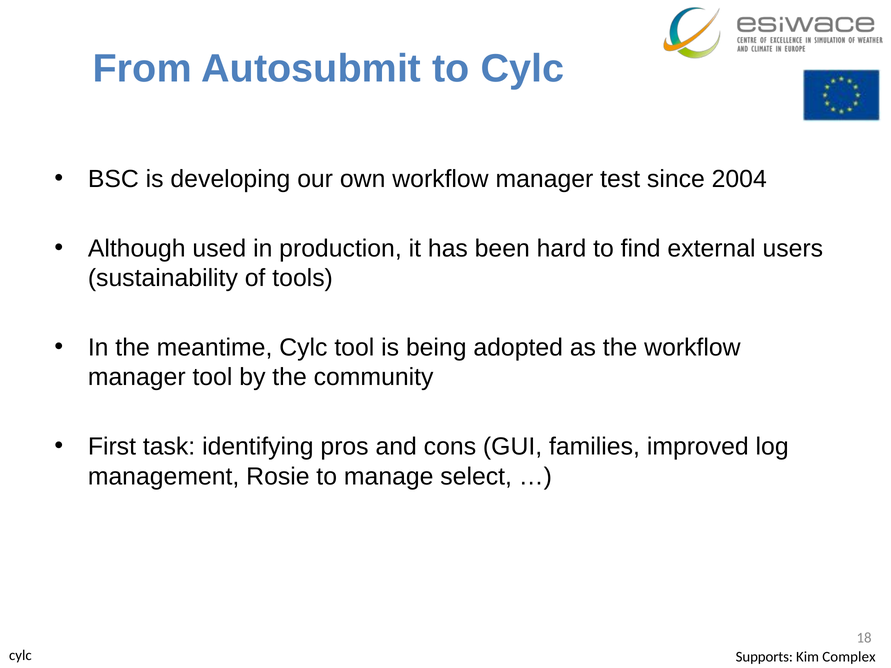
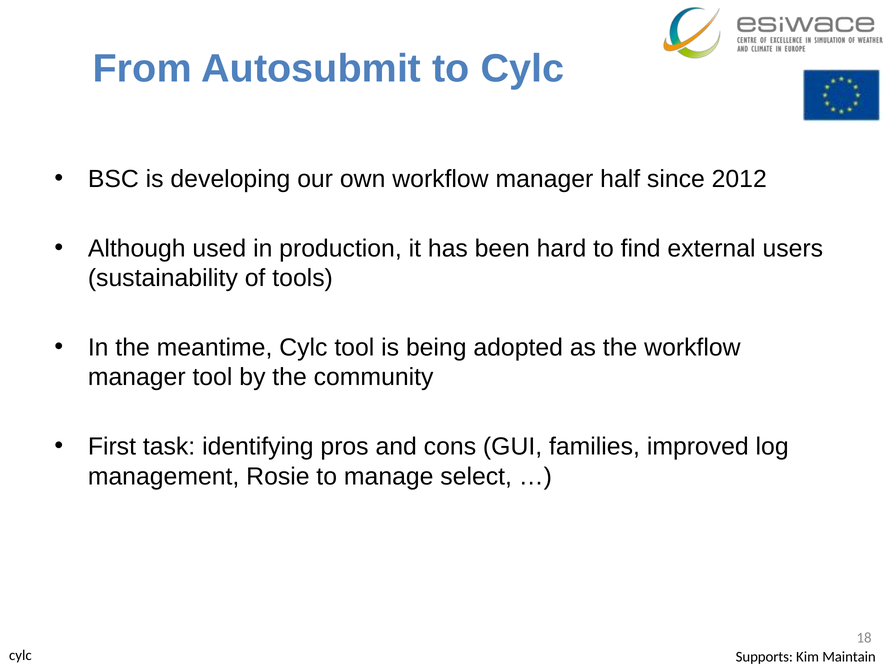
test: test -> half (620, 179)
2004: 2004 -> 2012 (739, 179)
Complex: Complex -> Maintain (849, 657)
